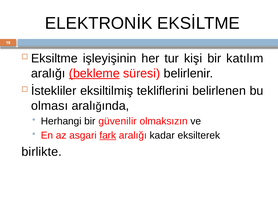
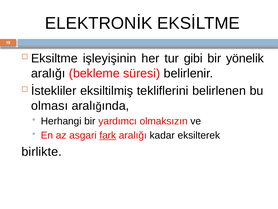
kişi: kişi -> gibi (193, 58)
katılım: katılım -> yönelik (245, 58)
bekleme underline: present -> none (94, 73)
güvenilir: güvenilir -> yardımcı (118, 121)
